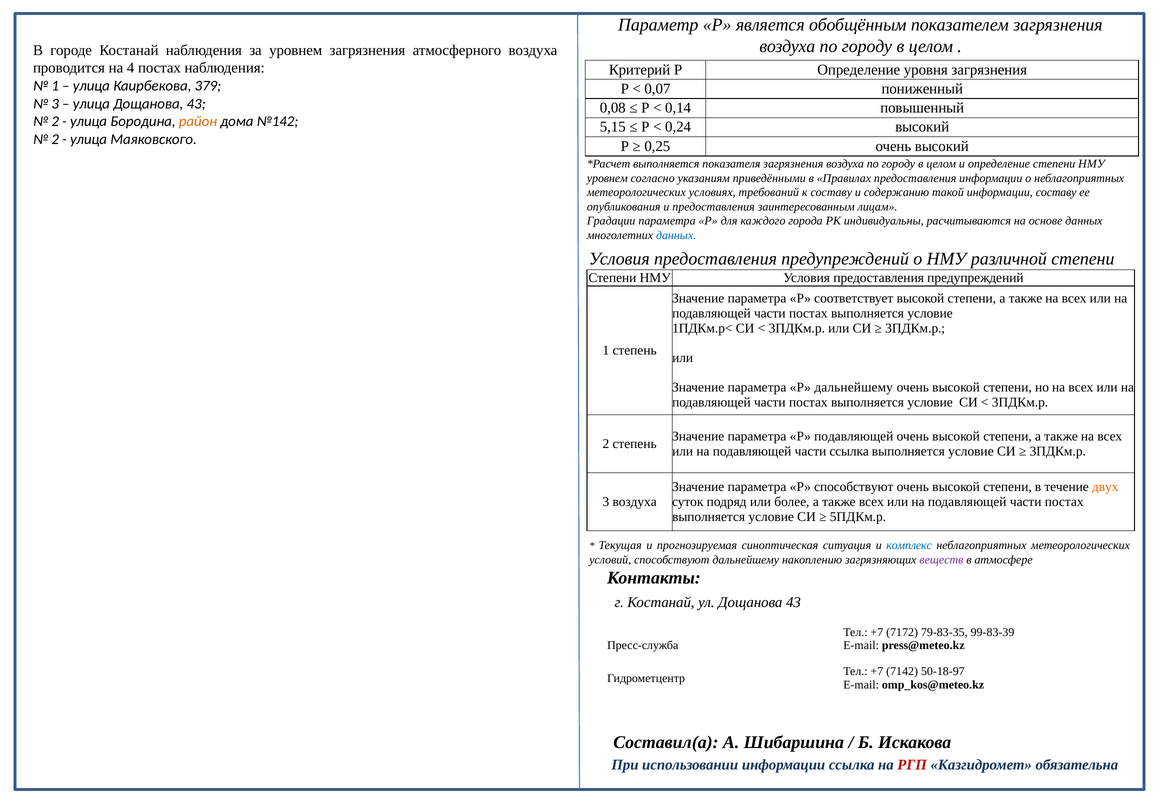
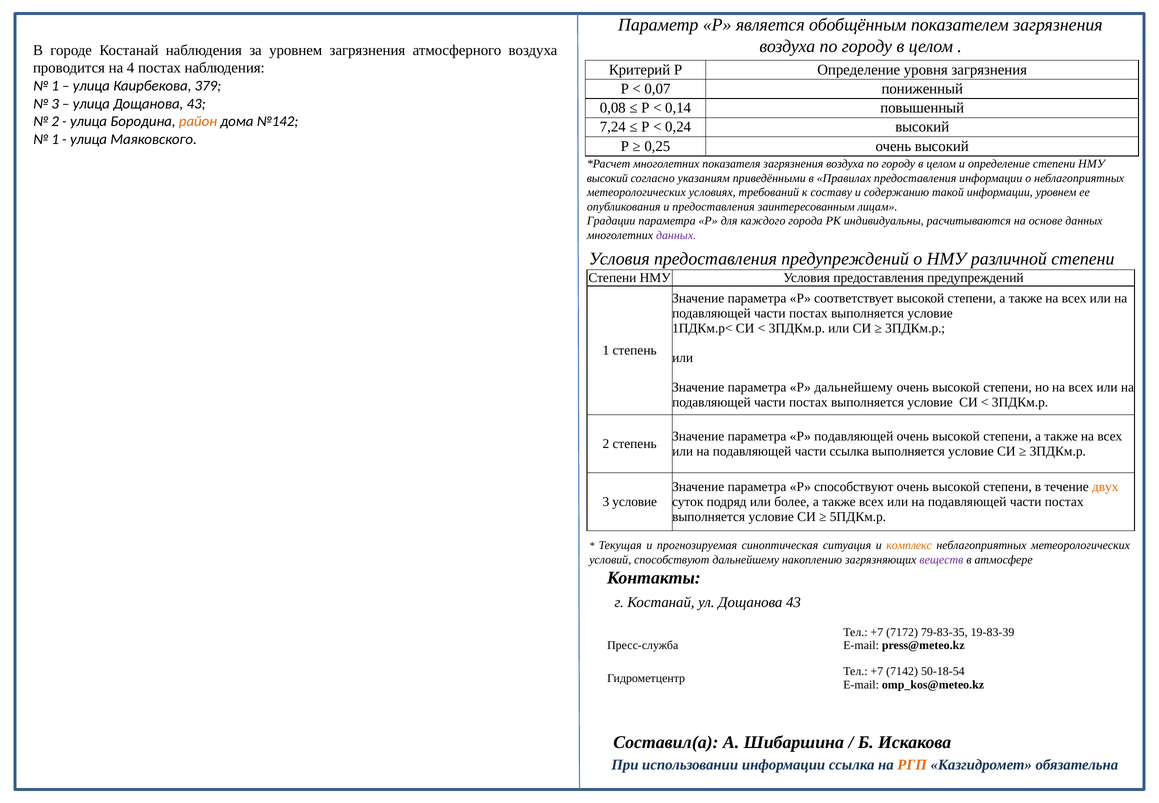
5,15: 5,15 -> 7,24 (613, 127)
2: 2 -> 1 (55, 139)
выполняется: выполняется -> многолетних (666, 164)
уровнем: уровнем -> высокий (607, 178)
информации составу: составу -> уровнем (1056, 192)
данных colour: blue -> purple (676, 235)
3 воздуха: воздуха -> условие (635, 502)
комплекс colour: blue -> orange (909, 545)
99-83-39: 99-83-39 -> 19-83-39 (993, 632)
50-18-97: 50-18-97 -> 50-18-54 (943, 671)
РГП colour: red -> orange (912, 764)
